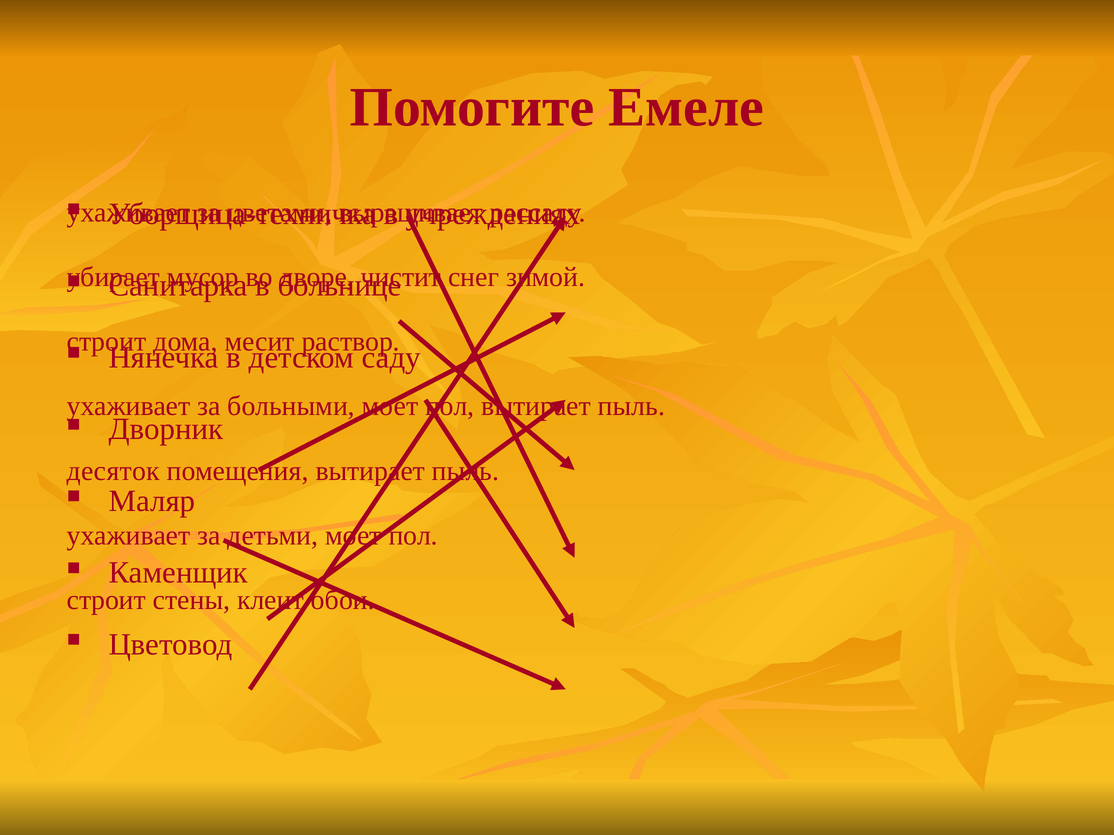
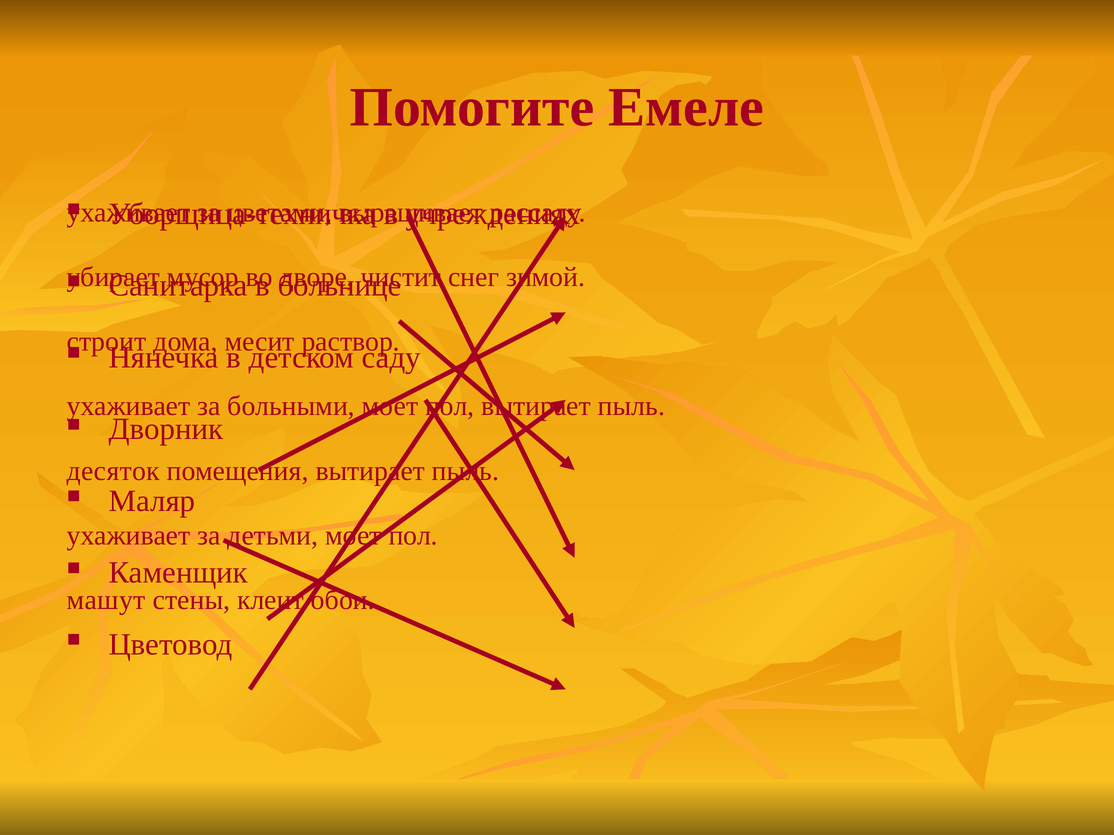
строит: строит -> машут (106, 600)
